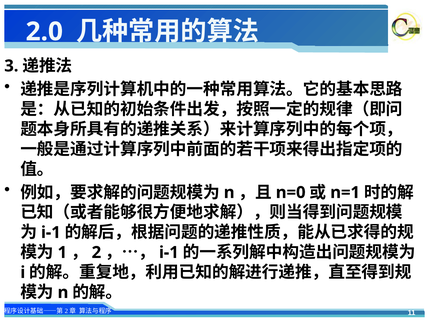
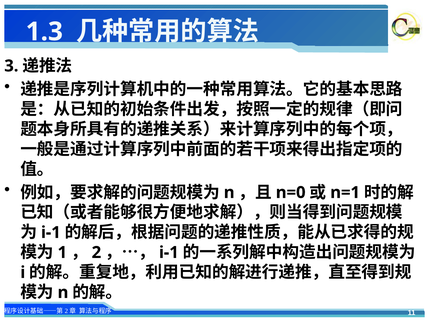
2.0: 2.0 -> 1.3 (44, 32)
